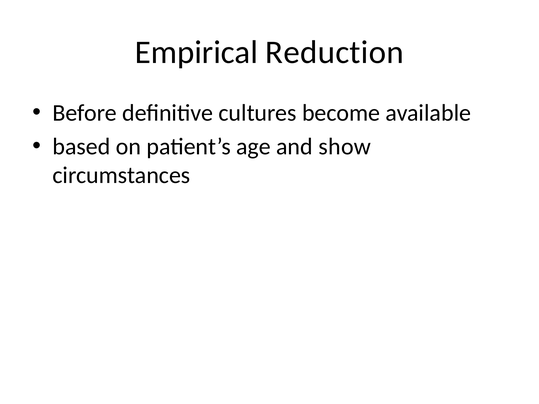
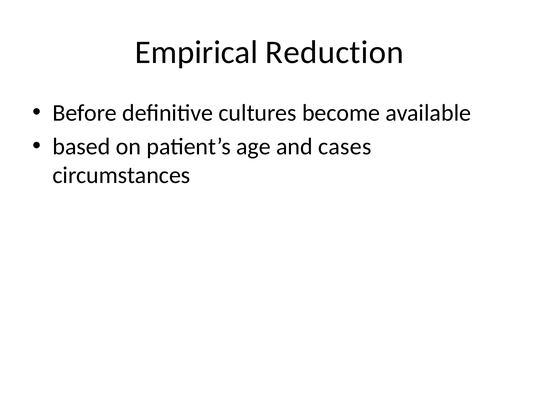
show: show -> cases (345, 147)
